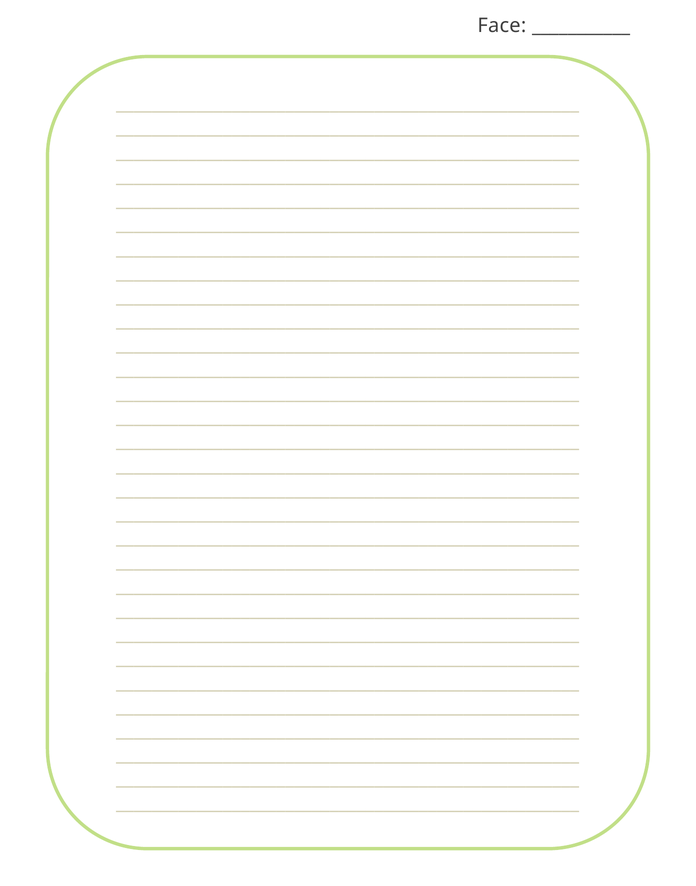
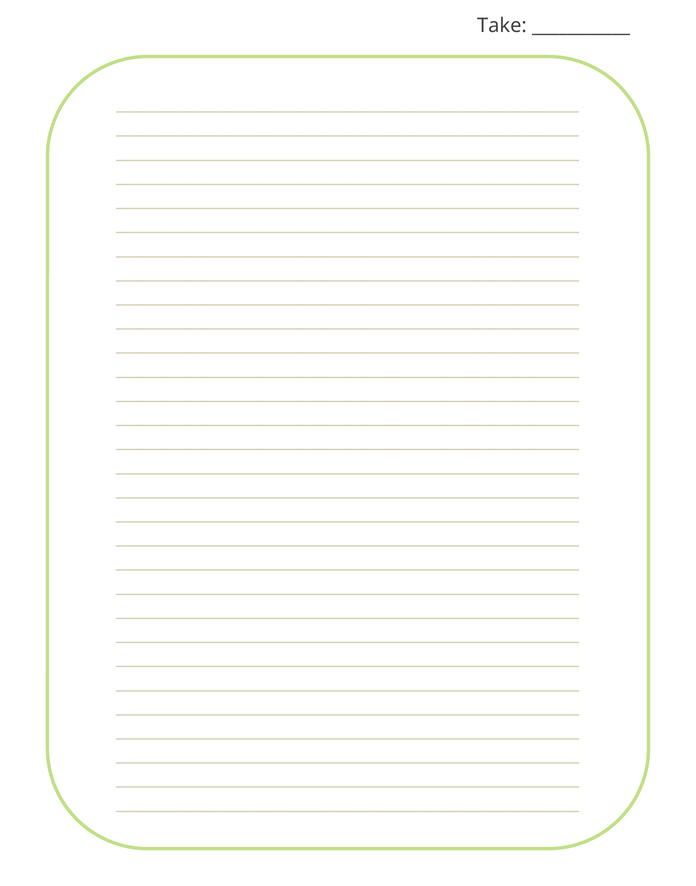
Face: Face -> Take (502, 25)
